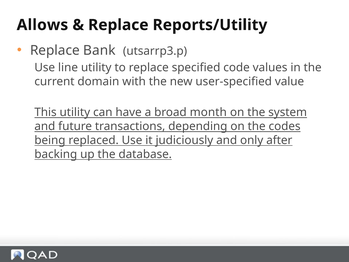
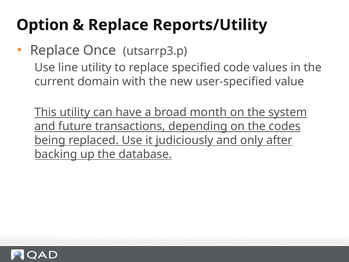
Allows: Allows -> Option (43, 25)
Bank: Bank -> Once (100, 50)
